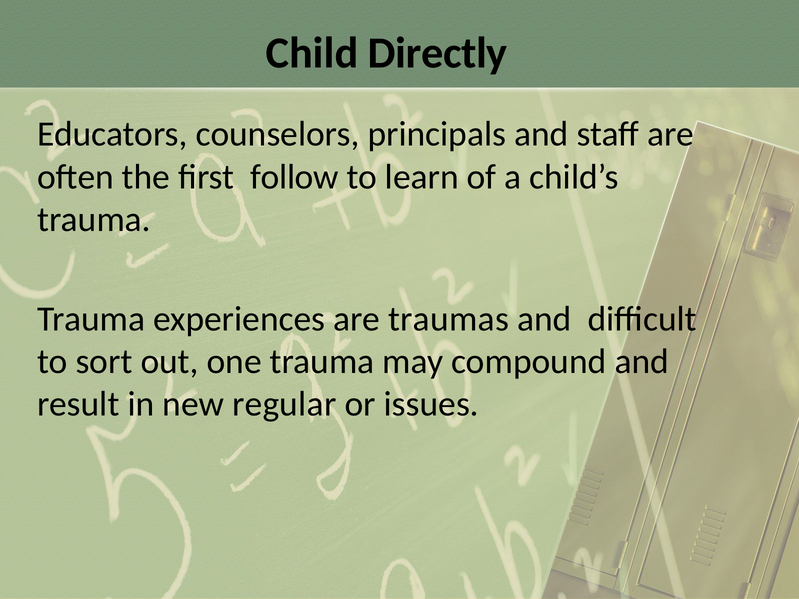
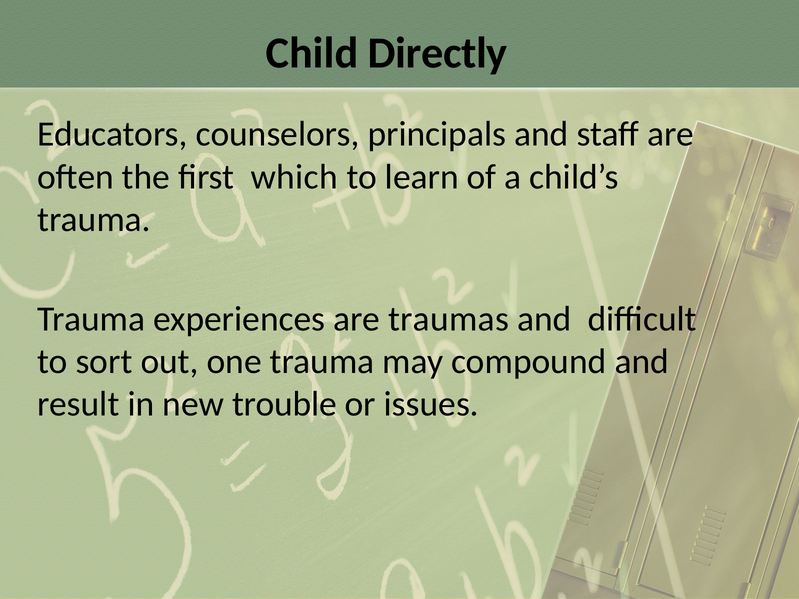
follow: follow -> which (294, 177)
regular: regular -> trouble (284, 404)
